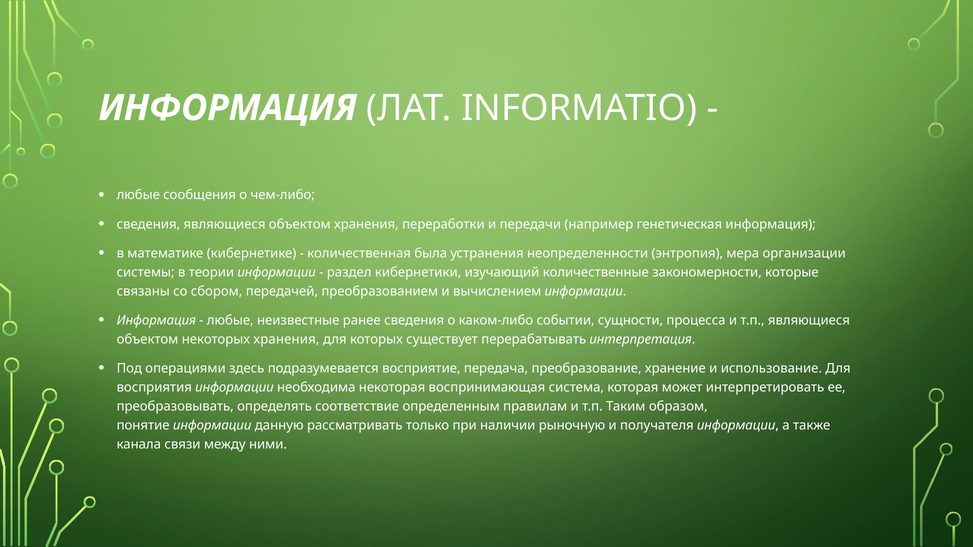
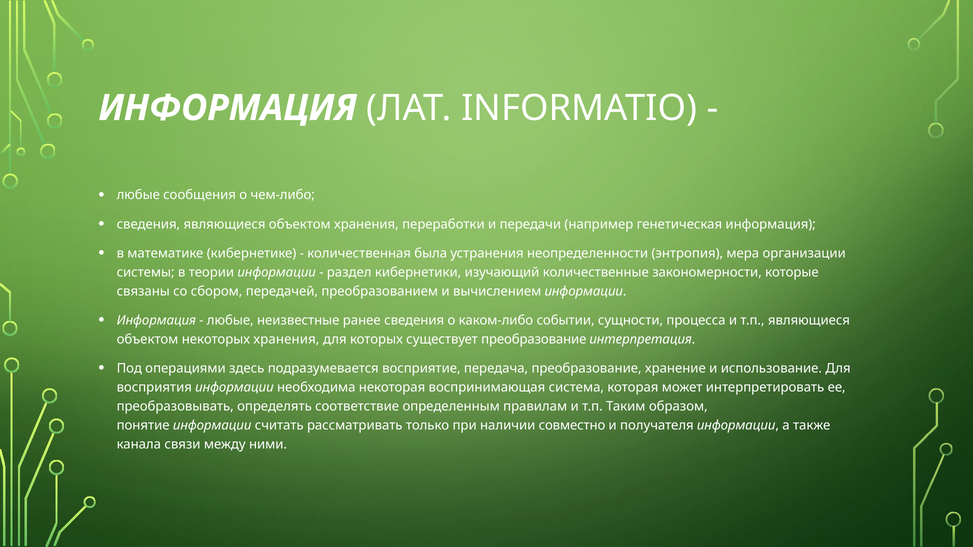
существует перерабатывать: перерабатывать -> преобразование (534, 340)
данную: данную -> считать (279, 426)
рыночную: рыночную -> совместно (572, 426)
